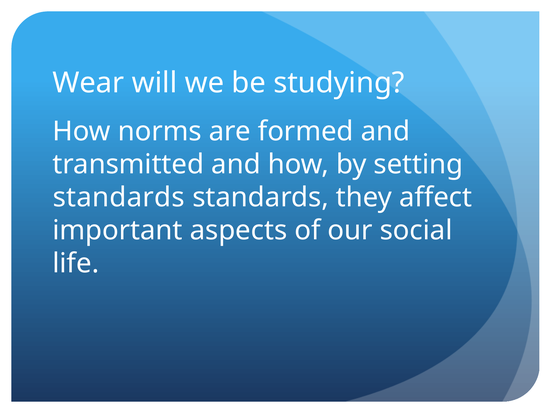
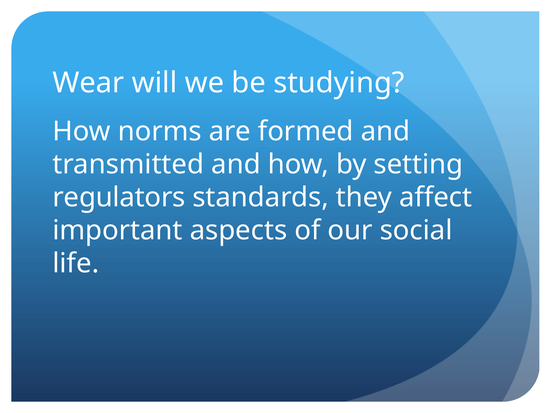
standards: standards -> regulators (119, 198)
